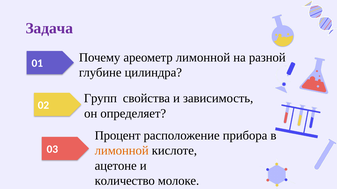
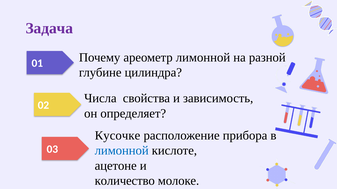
Групп: Групп -> Числа (100, 99)
Процент: Процент -> Кусочке (118, 136)
лимонной colour: orange -> blue (122, 151)
